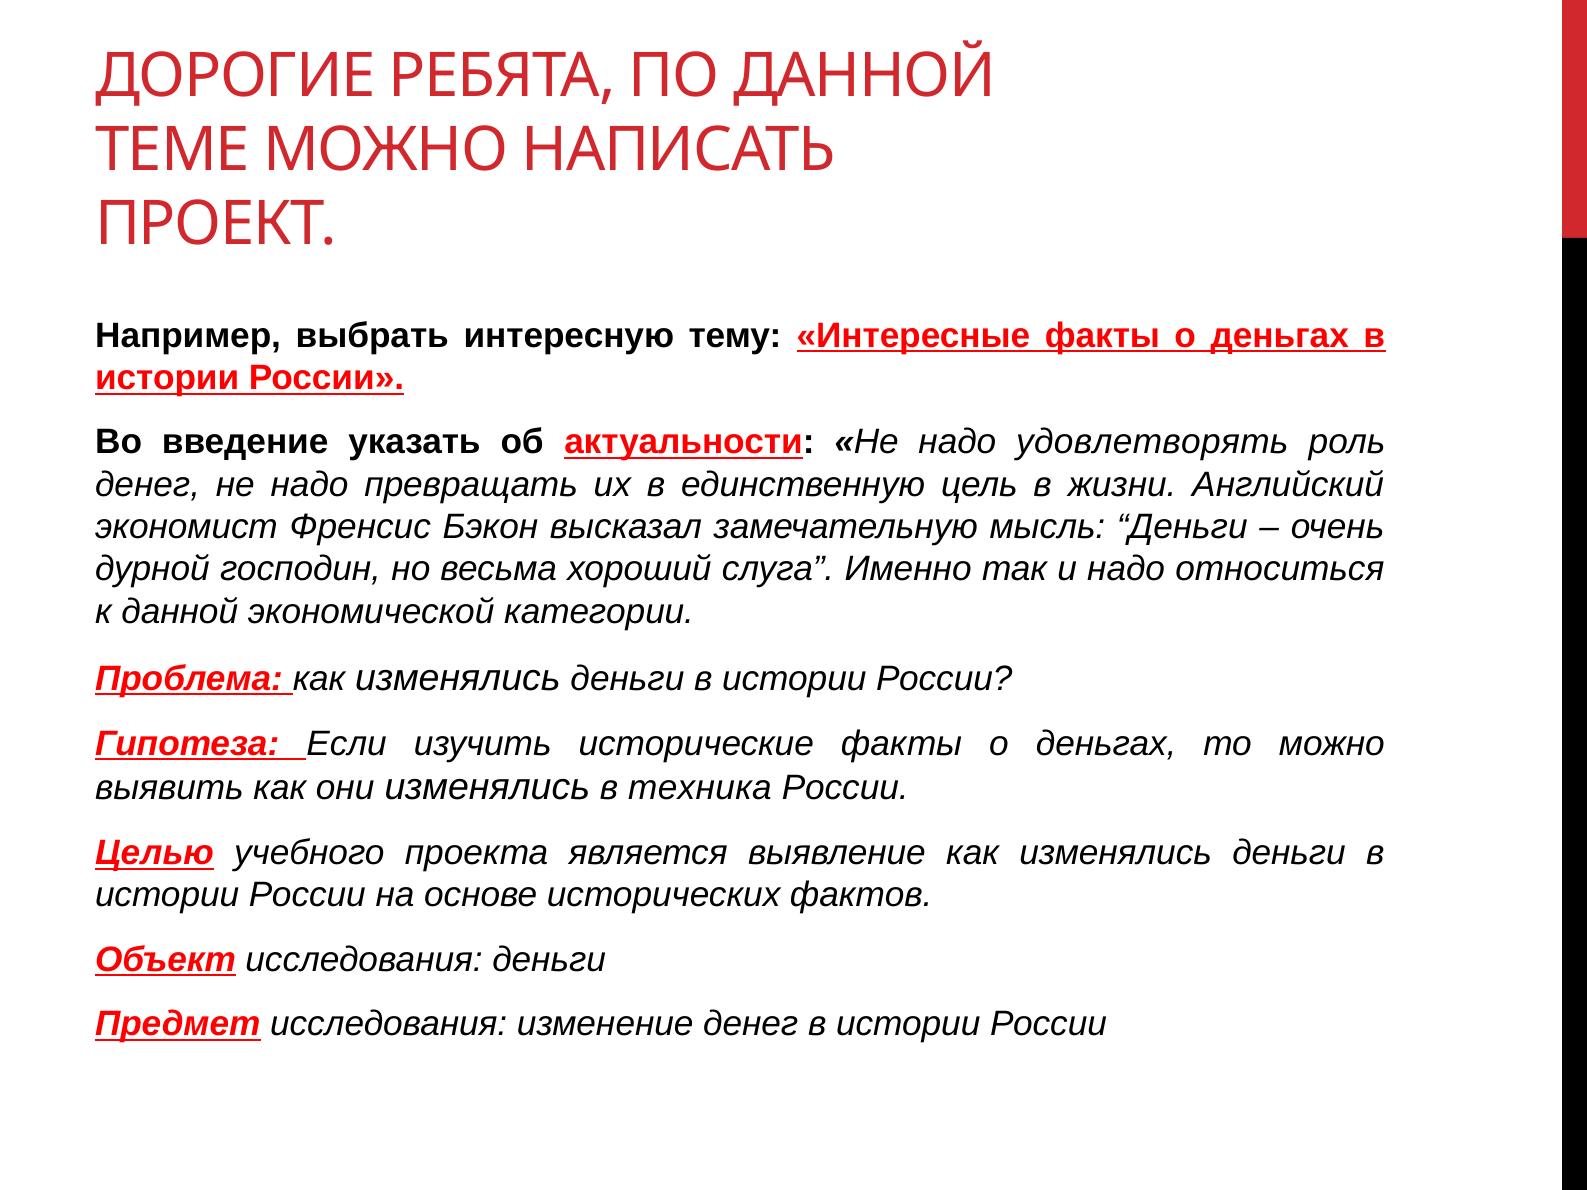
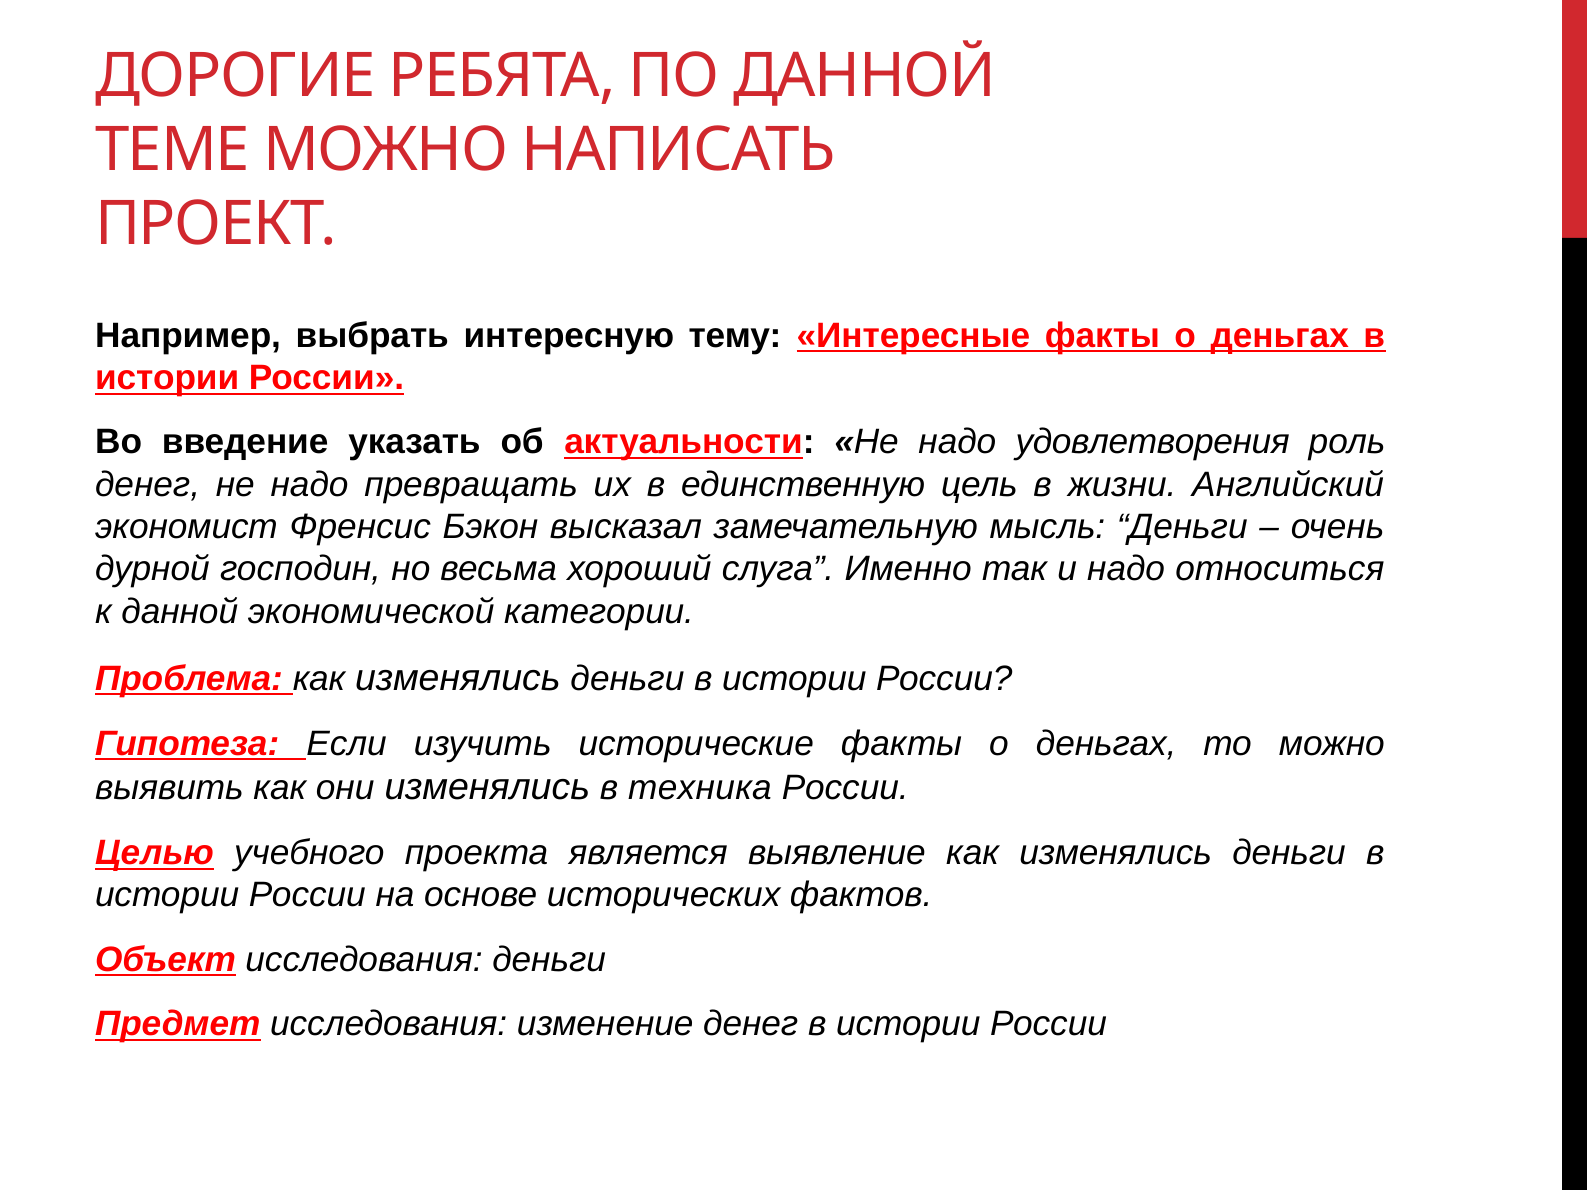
удовлетворять: удовлетворять -> удовлетворения (1153, 442)
